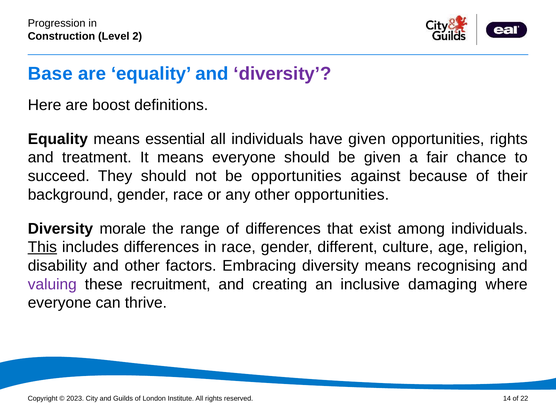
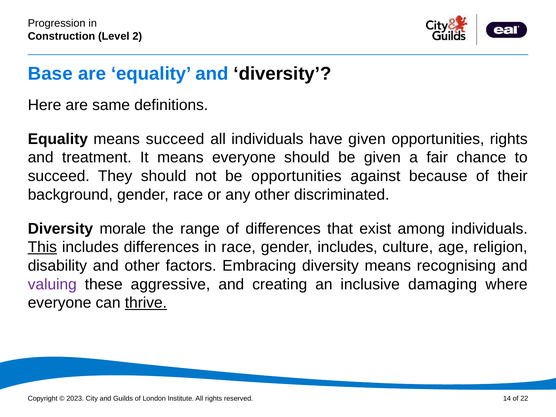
diversity colour: purple -> black (282, 74)
boost: boost -> same (111, 105)
means essential: essential -> succeed (175, 139)
other opportunities: opportunities -> discriminated (342, 195)
gender different: different -> includes (347, 247)
recruitment: recruitment -> aggressive (170, 284)
thrive underline: none -> present (146, 303)
